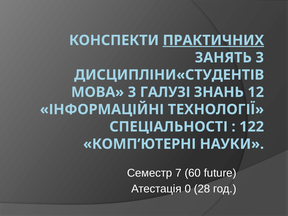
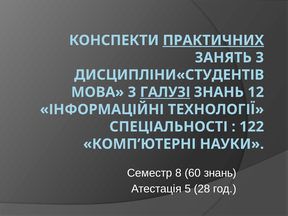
ГАЛУЗІ underline: none -> present (165, 92)
7: 7 -> 8 (178, 173)
60 future: future -> знань (220, 173)
0: 0 -> 5 (188, 189)
